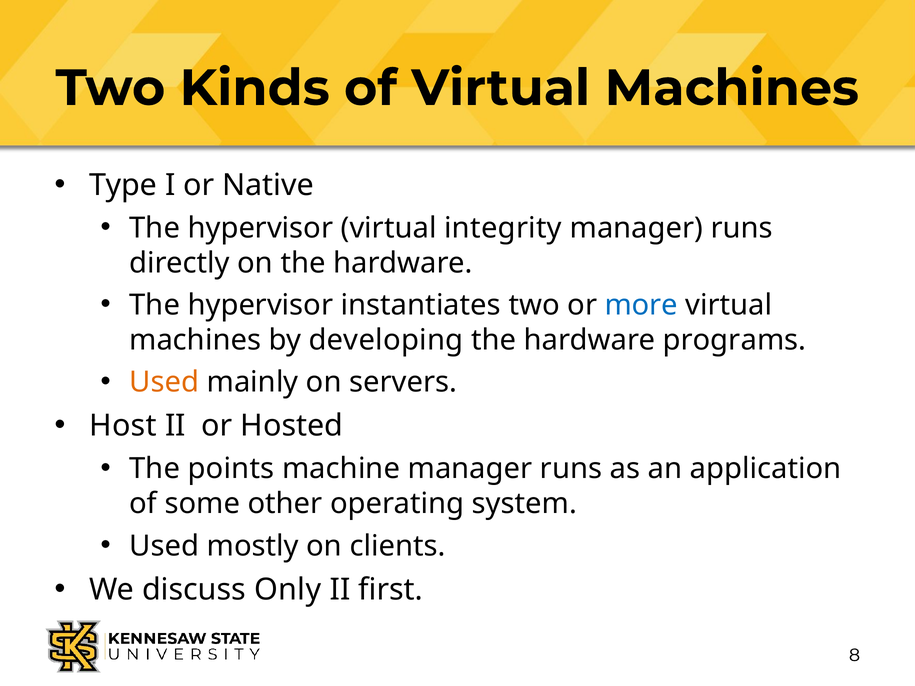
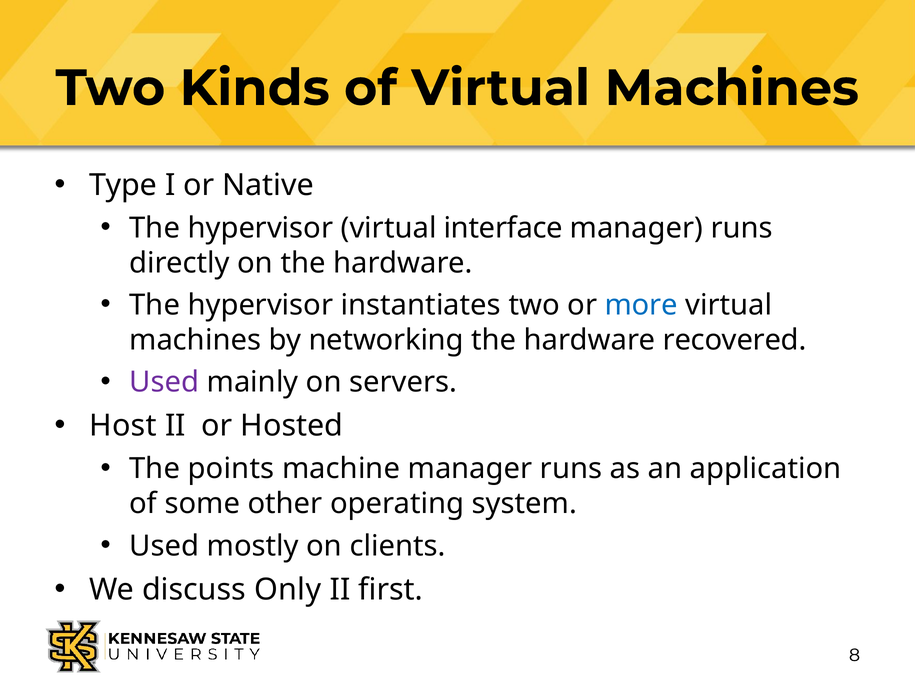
integrity: integrity -> interface (503, 228)
developing: developing -> networking (386, 340)
programs: programs -> recovered (735, 340)
Used colour: orange -> purple (164, 382)
